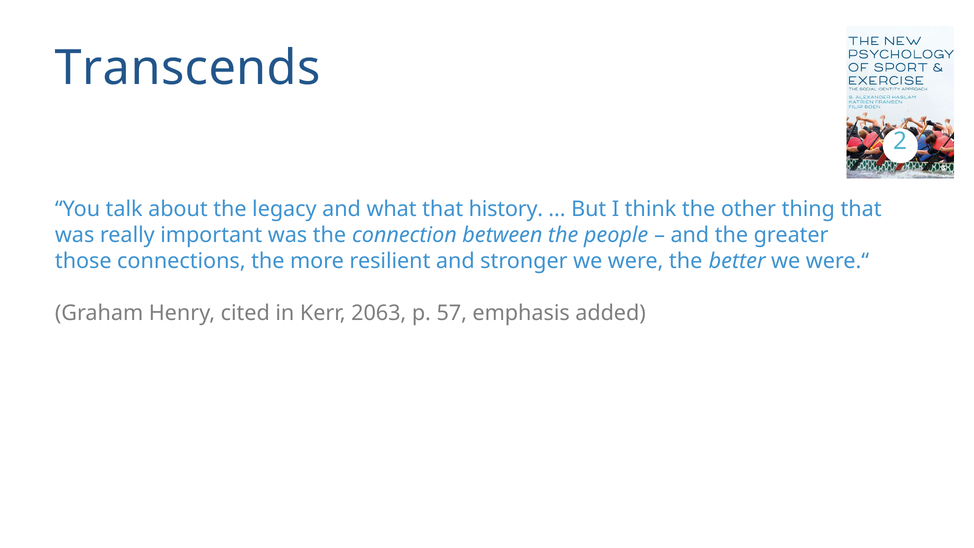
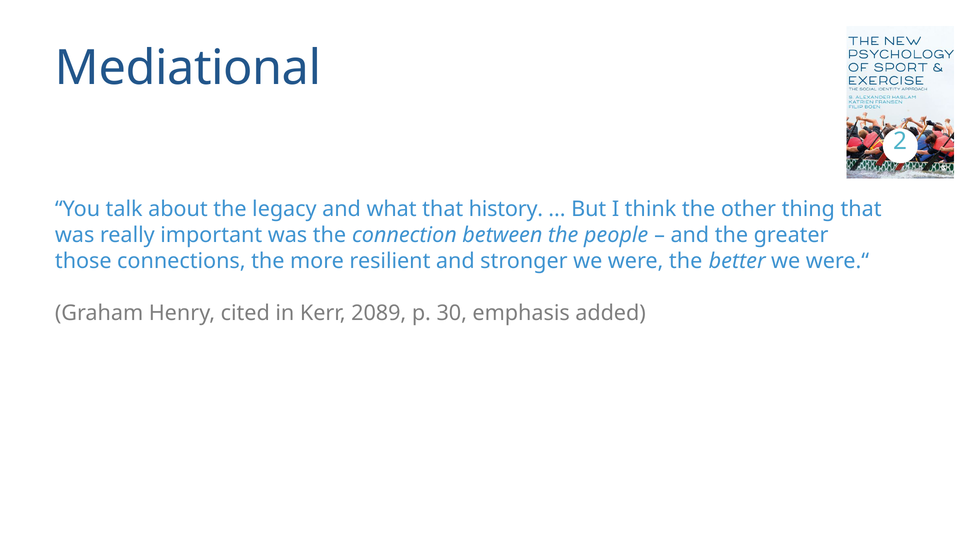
Transcends: Transcends -> Mediational (188, 68)
2063: 2063 -> 2089 (379, 313)
57: 57 -> 30 (452, 313)
